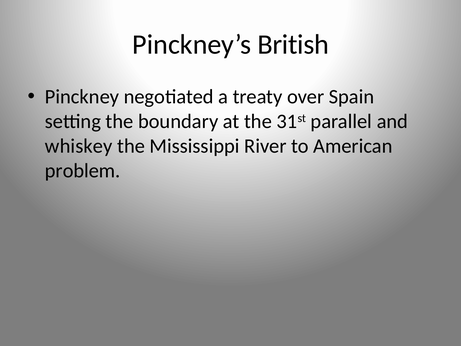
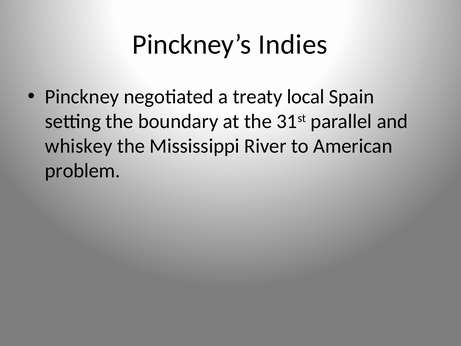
British: British -> Indies (293, 45)
over: over -> local (306, 97)
